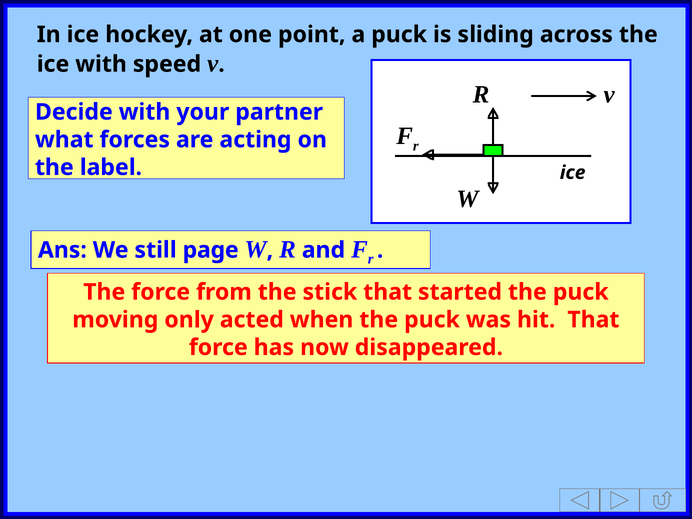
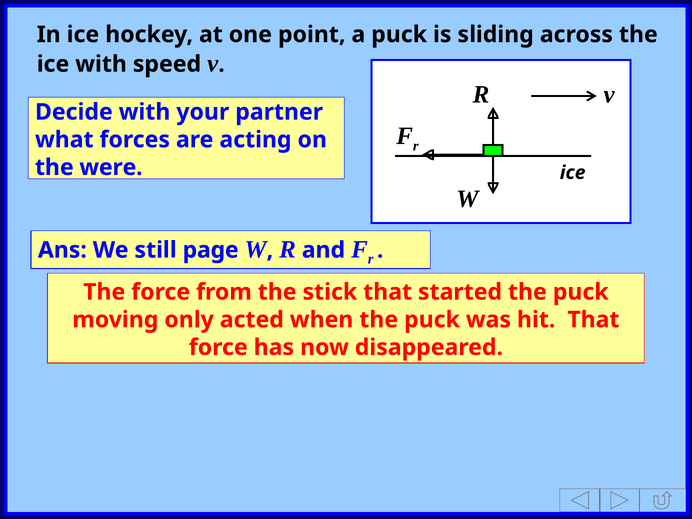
label: label -> were (111, 167)
